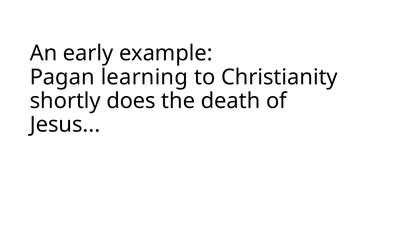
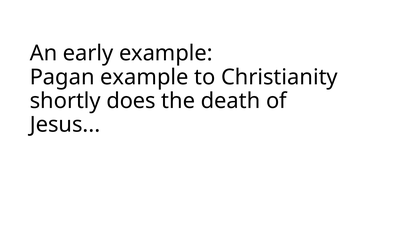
Pagan learning: learning -> example (144, 77)
